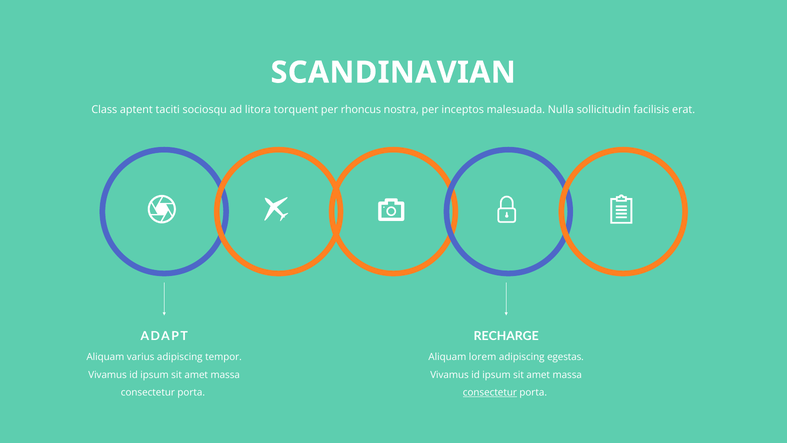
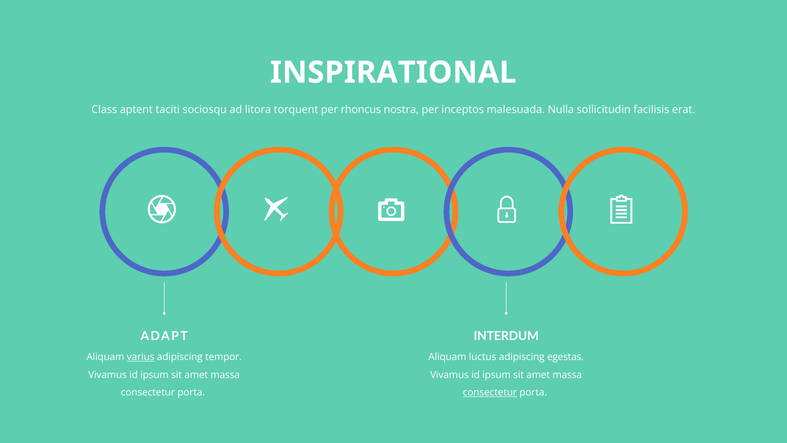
SCANDINAVIAN: SCANDINAVIAN -> INSPIRATIONAL (393, 72)
RECHARGE: RECHARGE -> INTERDUM (506, 336)
varius underline: none -> present (141, 357)
lorem: lorem -> luctus (483, 357)
